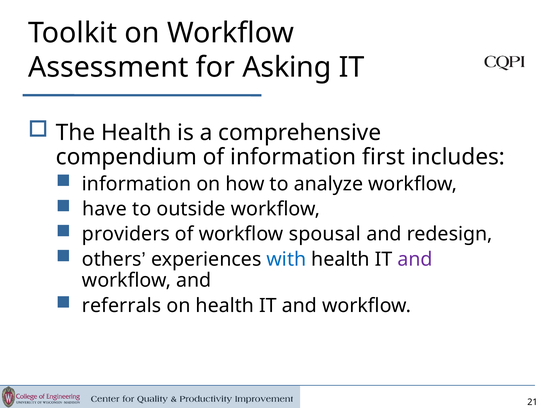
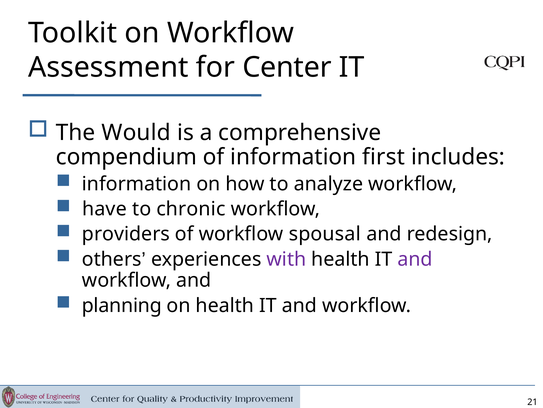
Asking: Asking -> Center (287, 67)
The Health: Health -> Would (136, 132)
outside: outside -> chronic (191, 209)
with colour: blue -> purple (286, 259)
referrals: referrals -> planning (122, 305)
